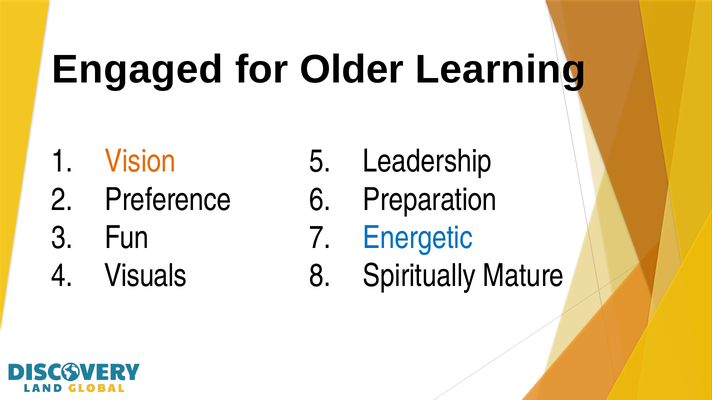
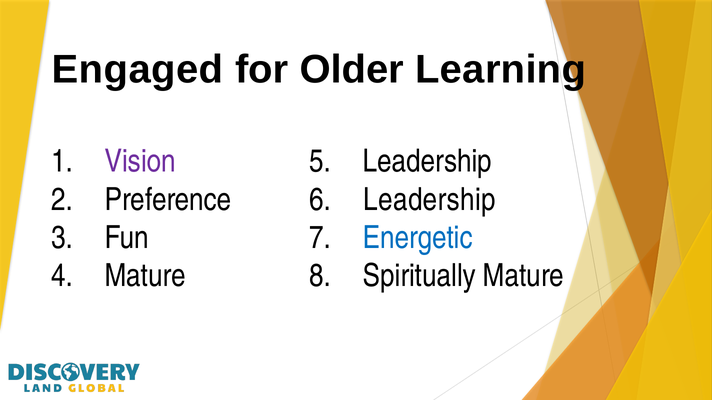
Vision colour: orange -> purple (140, 162)
Preparation: Preparation -> Leadership (430, 200)
Visuals: Visuals -> Mature (145, 276)
